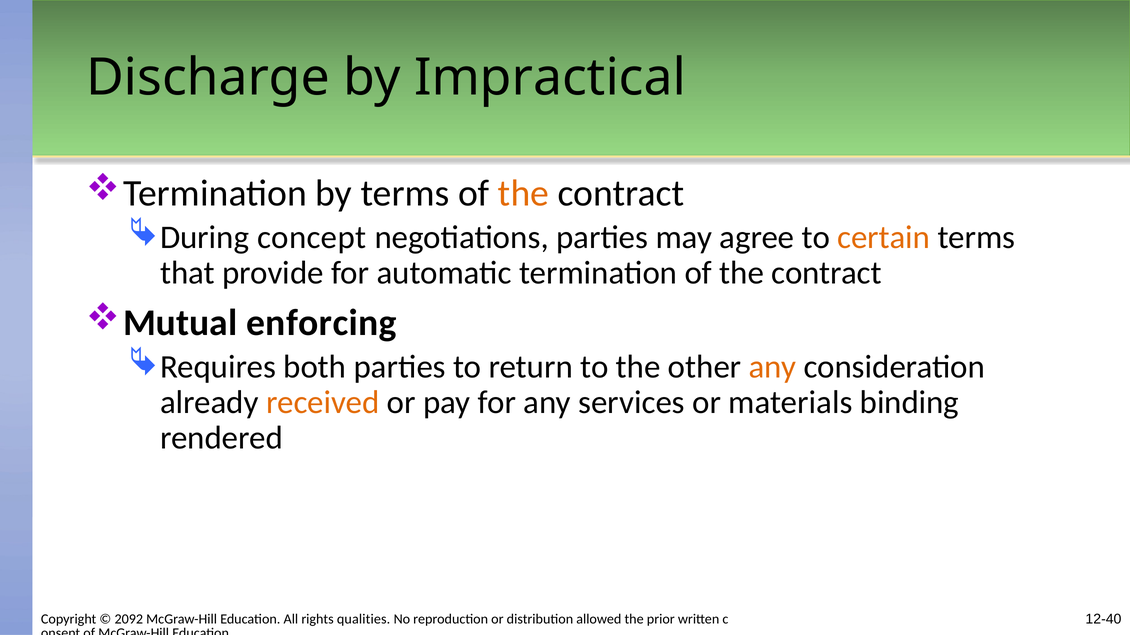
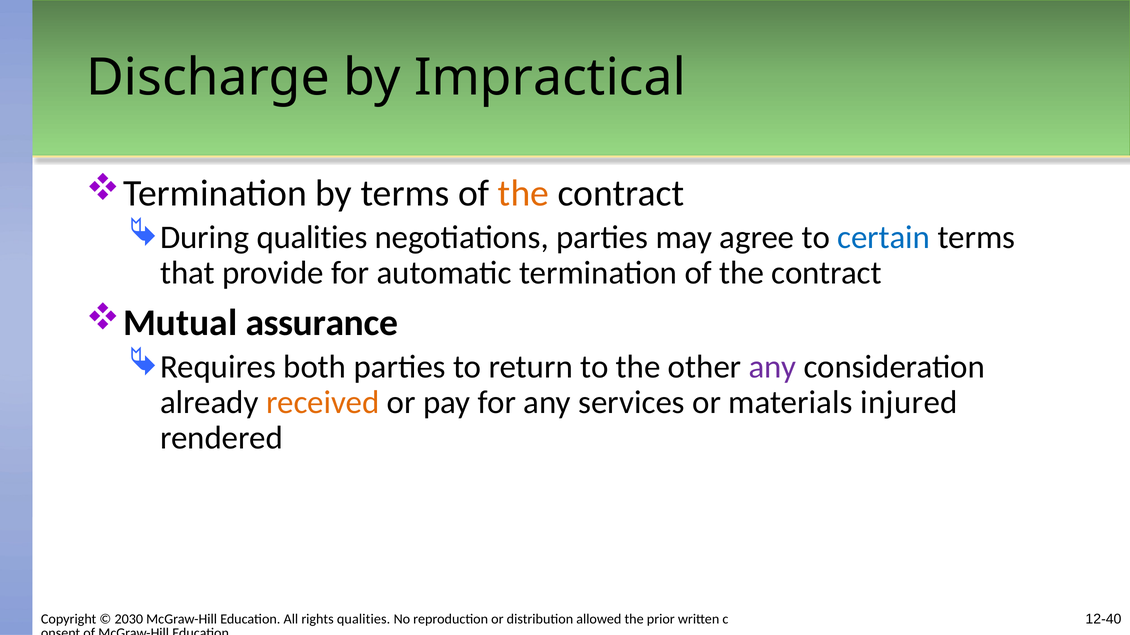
During concept: concept -> qualities (312, 238)
certain colour: orange -> blue (884, 238)
enforcing: enforcing -> assurance (322, 323)
any colour: orange -> purple (773, 367)
binding: binding -> injured (909, 403)
2092: 2092 -> 2030 (129, 620)
